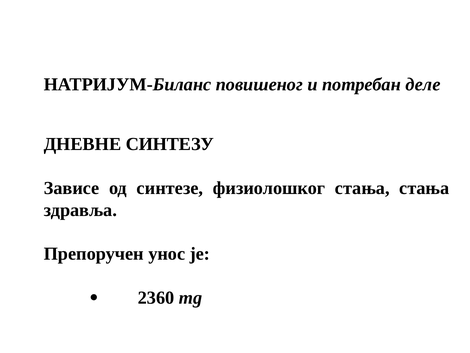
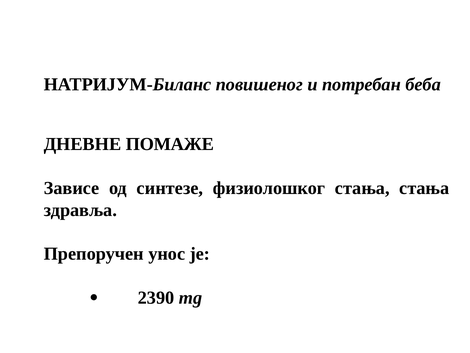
деле: деле -> беба (423, 84)
СИНТЕЗУ: СИНТЕЗУ -> ПОМАЖЕ (170, 144)
2360: 2360 -> 2390 (156, 297)
